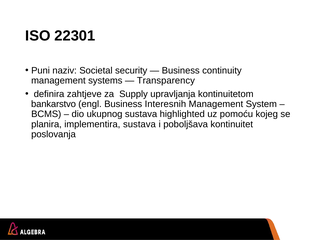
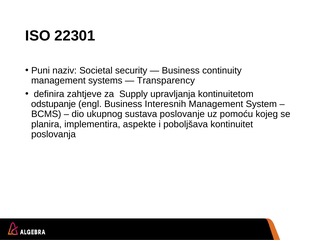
bankarstvo: bankarstvo -> odstupanje (54, 104)
highlighted: highlighted -> poslovanje (182, 114)
implementira sustava: sustava -> aspekte (139, 124)
